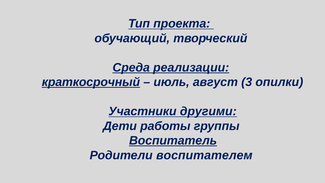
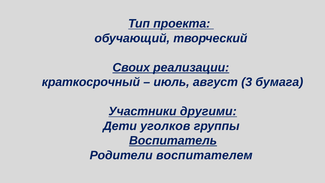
Среда: Среда -> Своих (131, 67)
краткосрочный underline: present -> none (91, 82)
опилки: опилки -> бумага (279, 82)
работы: работы -> уголков (165, 126)
